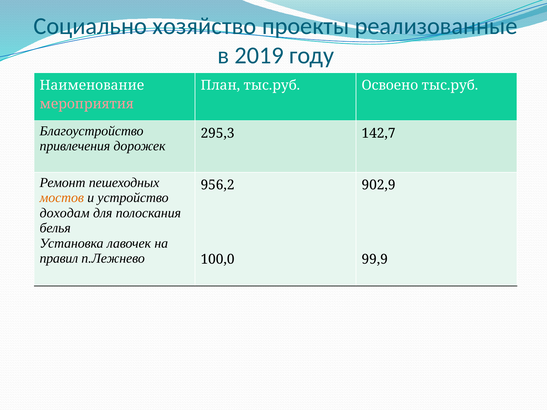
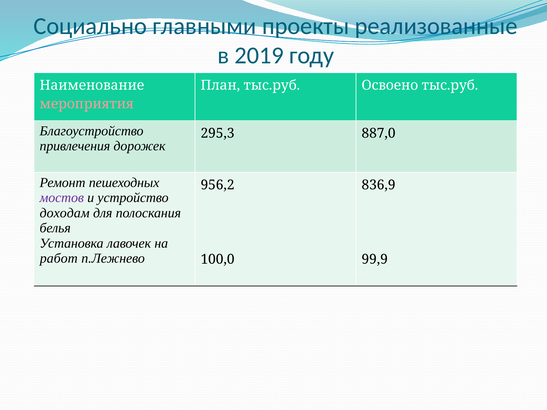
хозяйство: хозяйство -> главными (204, 26)
142,7: 142,7 -> 887,0 (379, 133)
902,9: 902,9 -> 836,9 (379, 185)
мостов colour: orange -> purple (62, 198)
правил: правил -> работ (59, 258)
